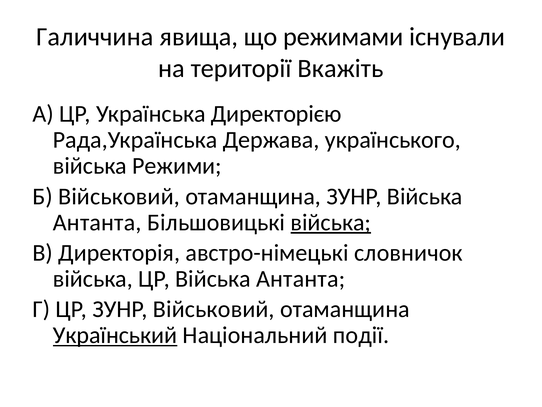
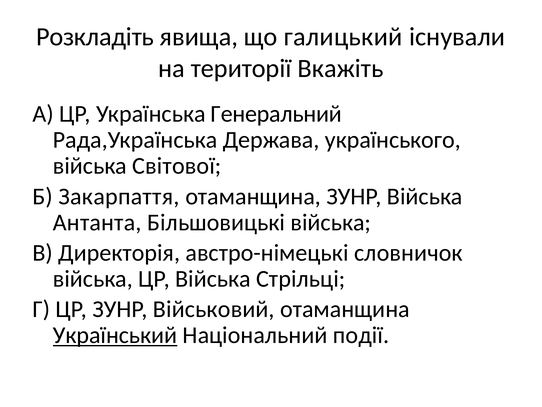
Галиччина: Галиччина -> Розкладіть (95, 37)
режимами: режимами -> галицький (343, 37)
Директорією: Директорією -> Генеральний (276, 114)
Режими: Режими -> Світової (177, 166)
Б Військовий: Військовий -> Закарпаття (119, 196)
війська underline: present -> none (331, 222)
ЦР Війська Антанта: Антанта -> Стрільці (301, 279)
